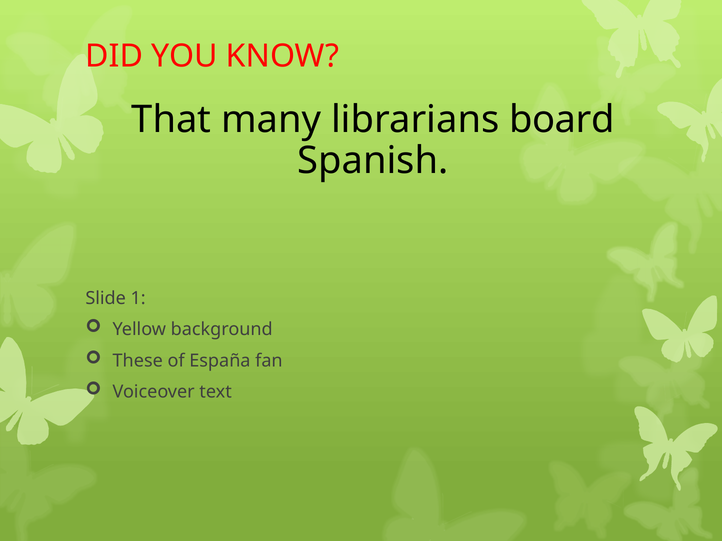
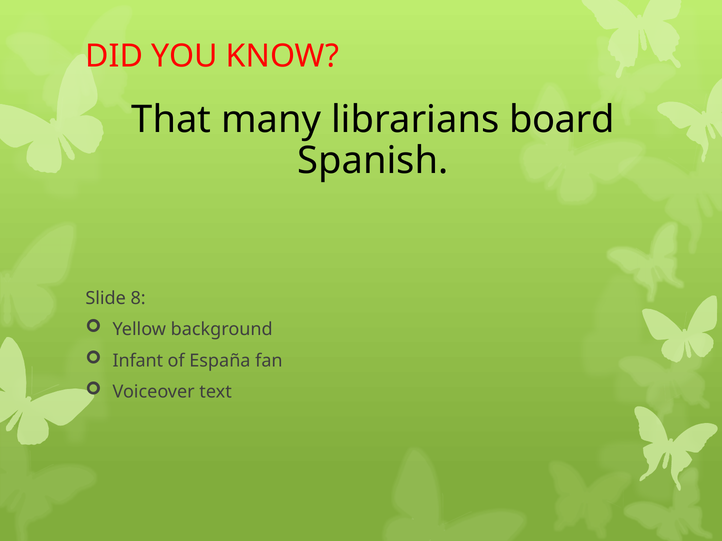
1: 1 -> 8 (138, 298)
These: These -> Infant (138, 361)
